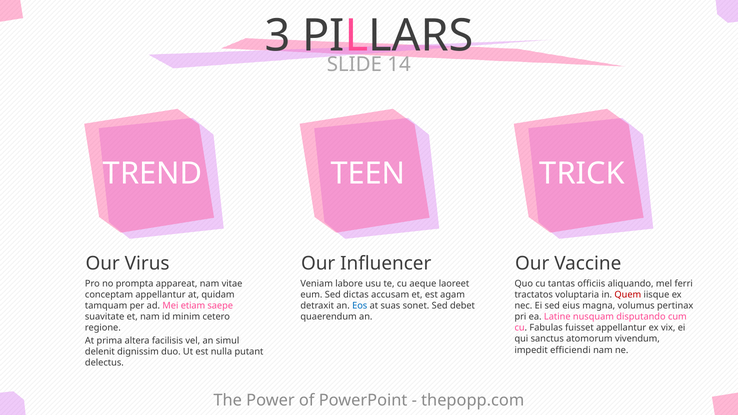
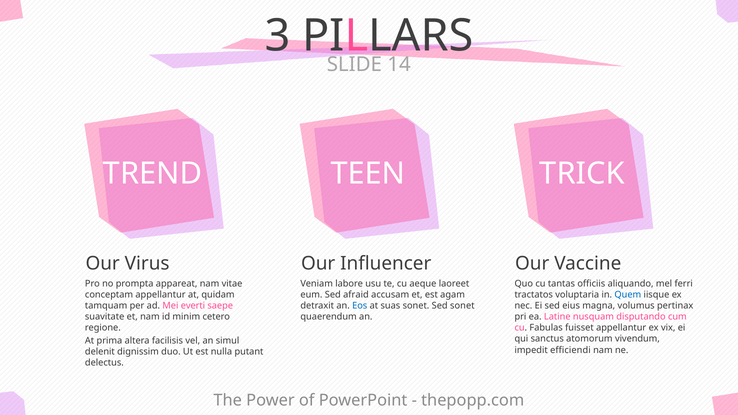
dictas: dictas -> afraid (356, 295)
Quem colour: red -> blue (628, 295)
etiam: etiam -> everti (193, 306)
Sed debet: debet -> sonet (462, 306)
